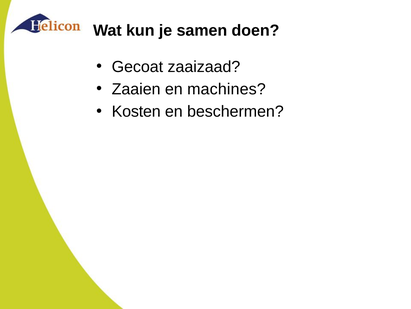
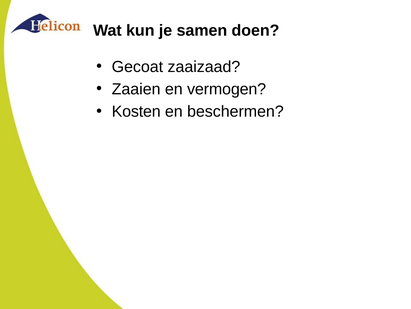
machines: machines -> vermogen (227, 89)
